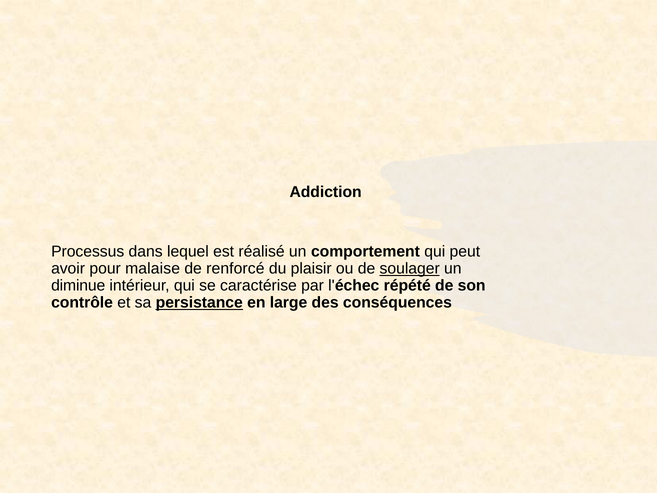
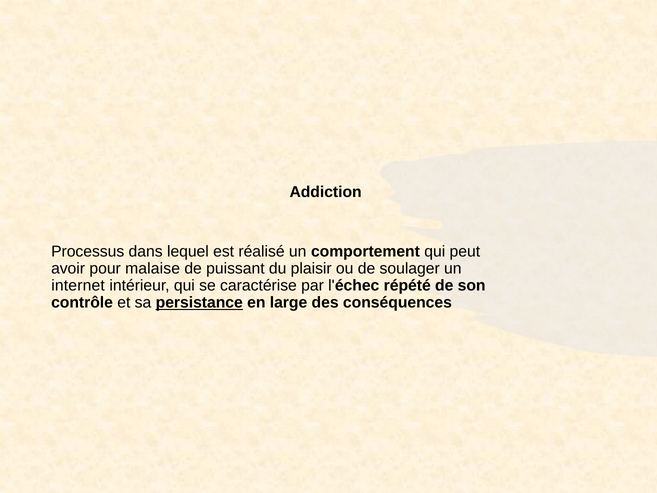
renforcé: renforcé -> puissant (235, 268)
soulager underline: present -> none (410, 268)
diminue: diminue -> internet (78, 285)
